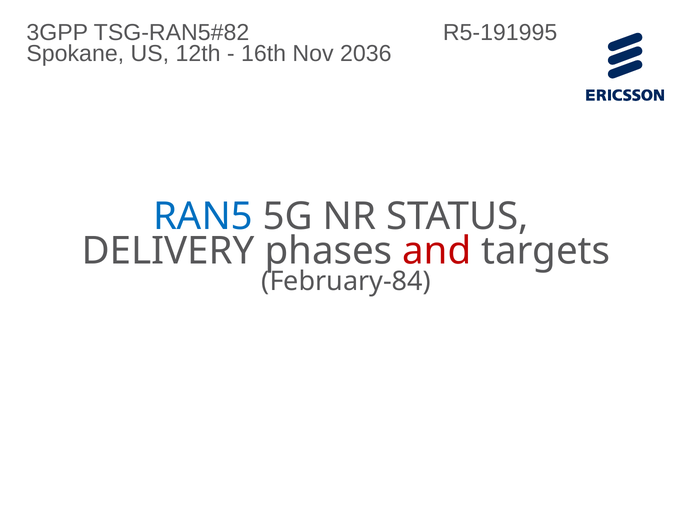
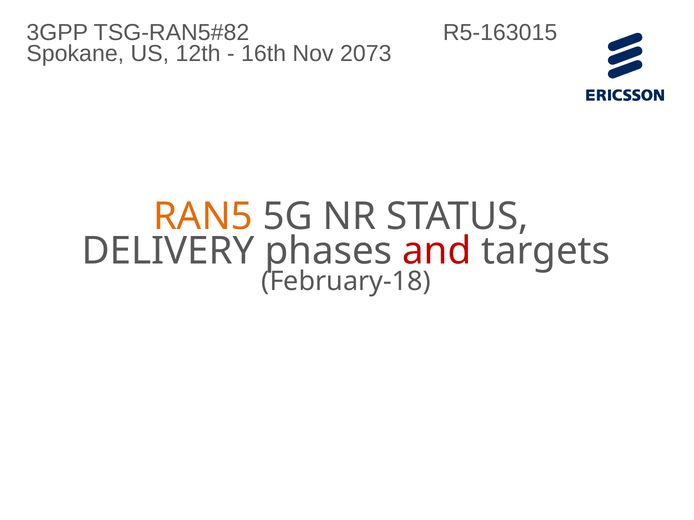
R5-191995: R5-191995 -> R5-163015 (500, 33)
2036: 2036 -> 2073 (366, 54)
RAN5 colour: blue -> orange (203, 217)
February-84: February-84 -> February-18 (346, 282)
